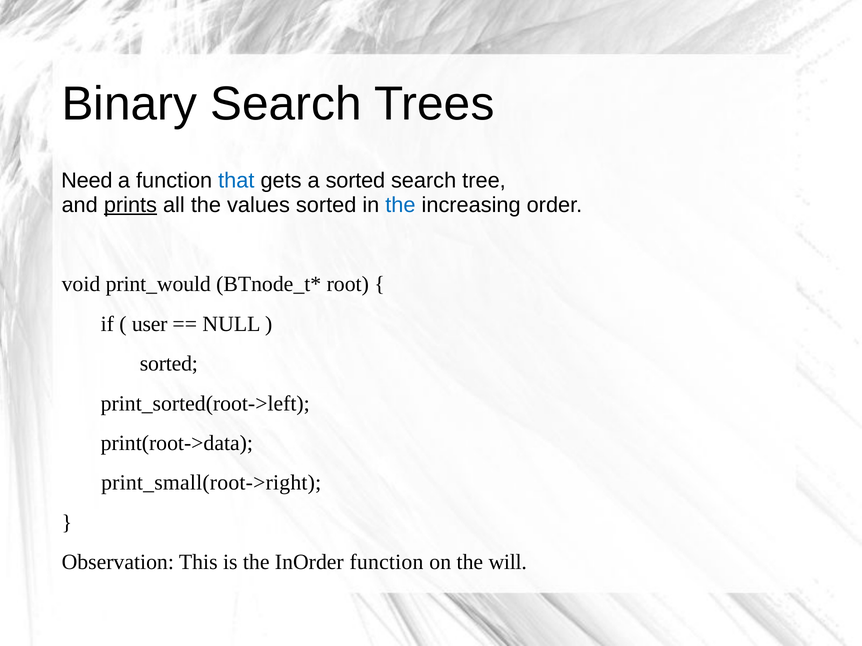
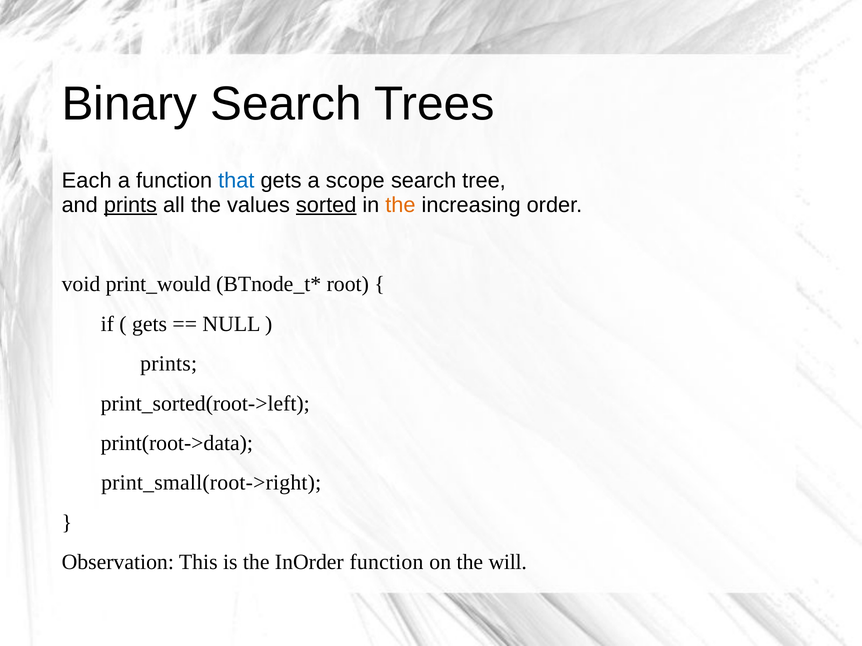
Need: Need -> Each (87, 181)
a sorted: sorted -> scope (355, 181)
sorted underline: none -> present (326, 205)
the colour: blue -> orange (400, 205)
user: user -> gets (150, 324)
sorted: sorted -> prints (169, 364)
